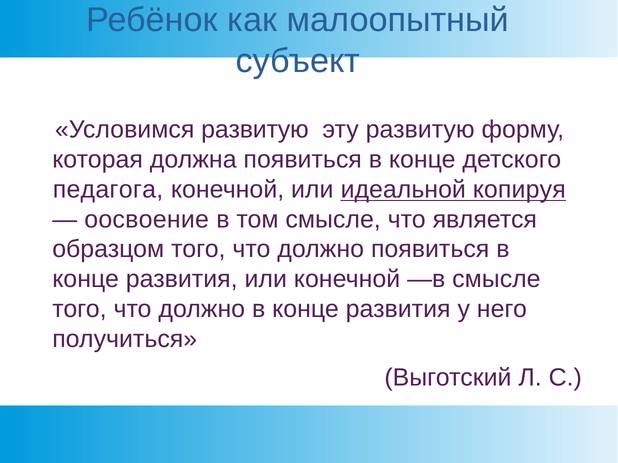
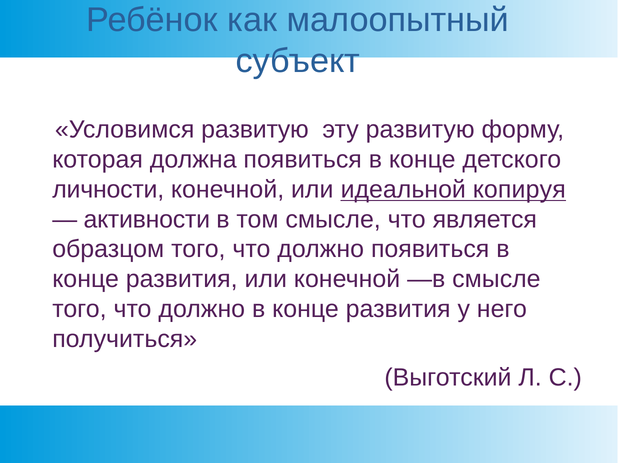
педагога: педагога -> личности (108, 190)
оосвоение: оосвоение -> активности (147, 220)
